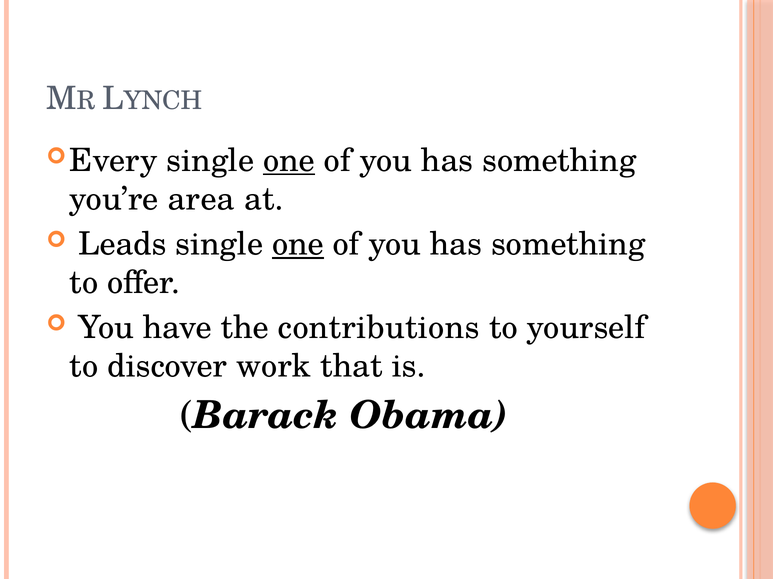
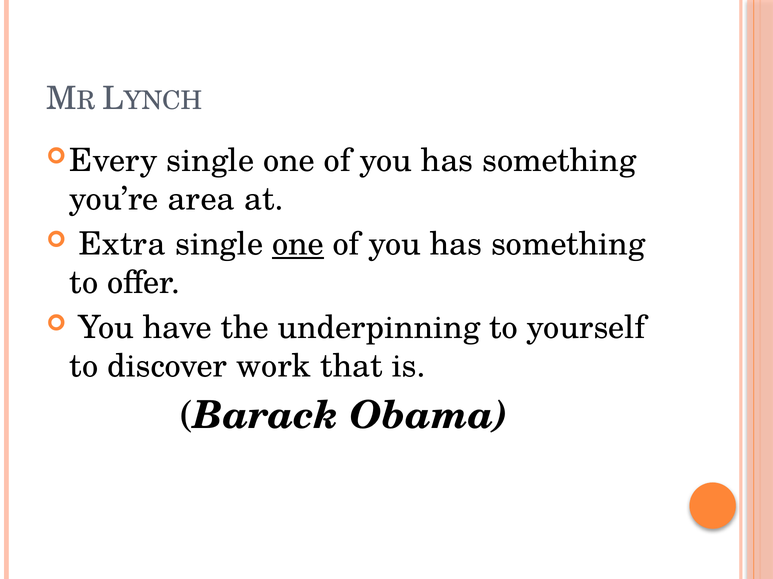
one underline: present -> none (289, 161)
Leads: Leads -> Extra (122, 244)
contributions: contributions -> underpinning (379, 328)
